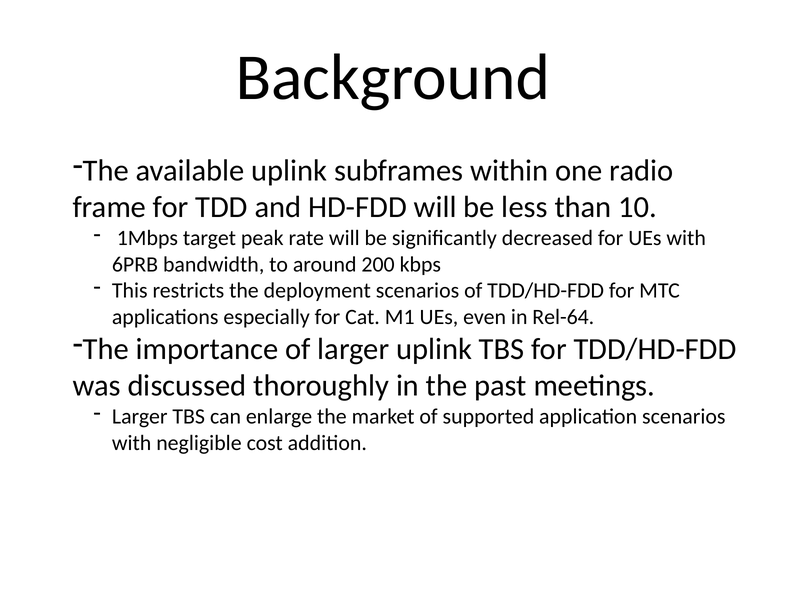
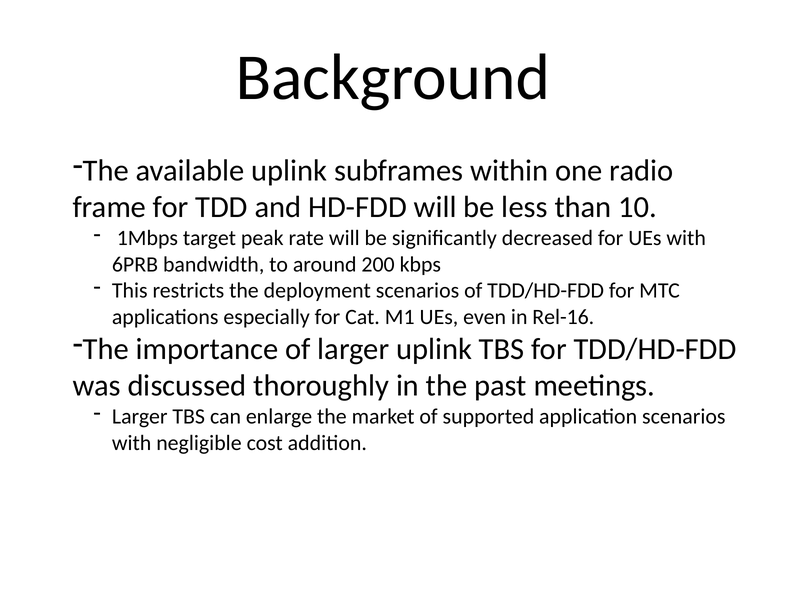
Rel-64: Rel-64 -> Rel-16 (563, 317)
